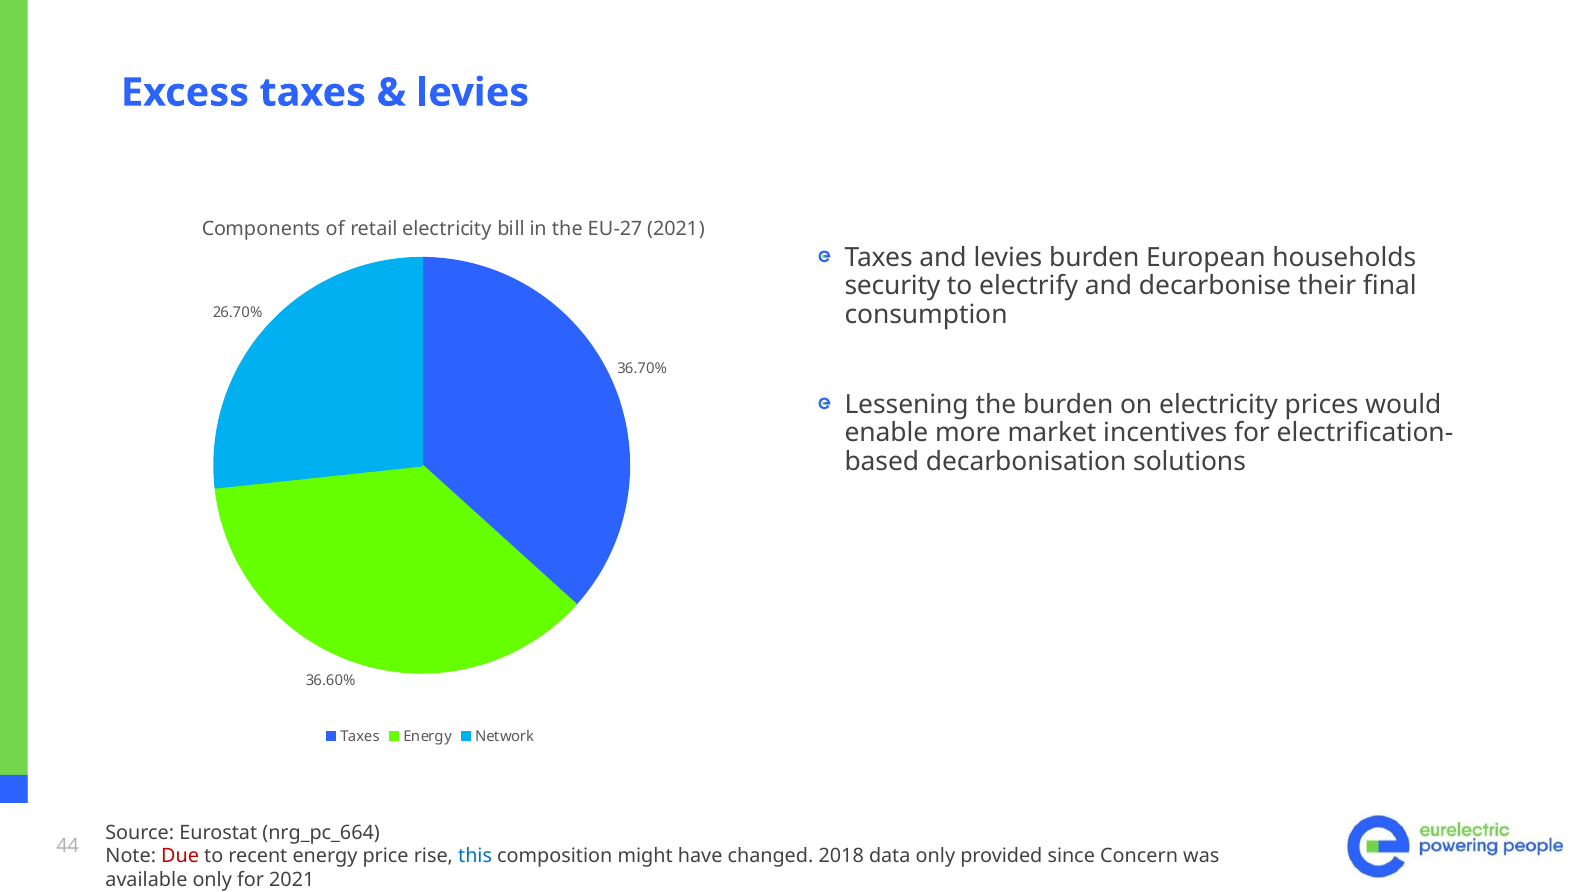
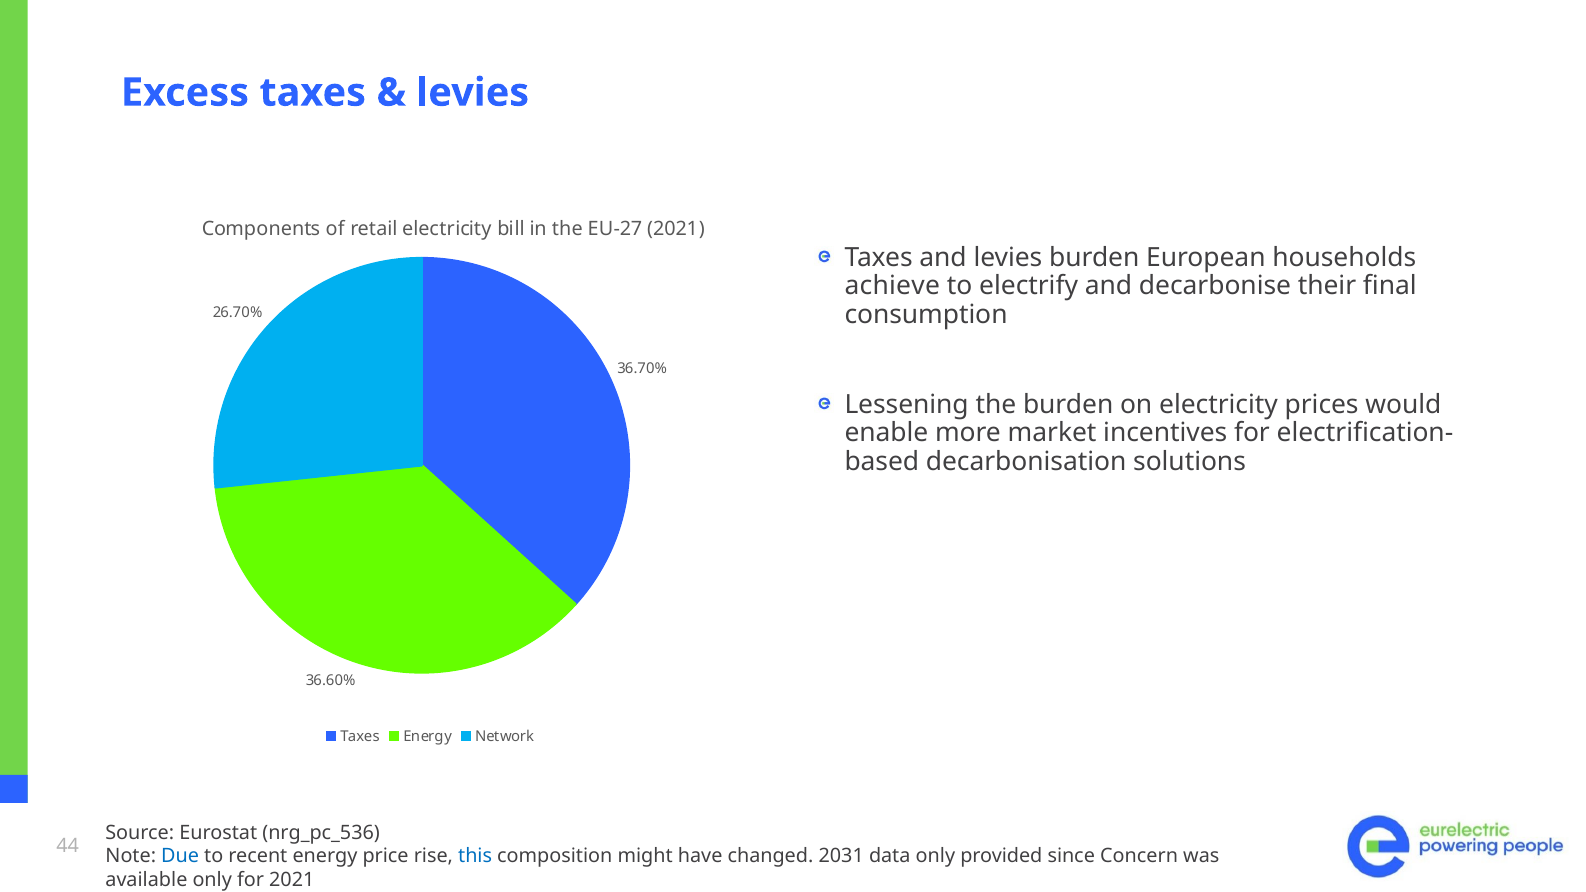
security: security -> achieve (892, 286)
nrg_pc_664: nrg_pc_664 -> nrg_pc_536 (321, 833)
Due colour: red -> blue (180, 856)
2018: 2018 -> 2031 (841, 856)
